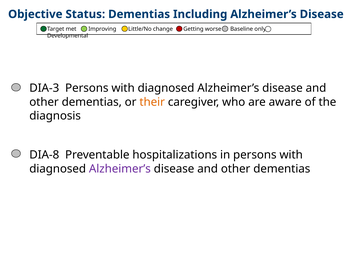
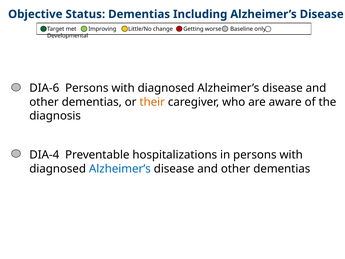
DIA-3: DIA-3 -> DIA-6 (44, 88)
DIA-8: DIA-8 -> DIA-4 (44, 155)
Alzheimer’s colour: purple -> blue (120, 169)
